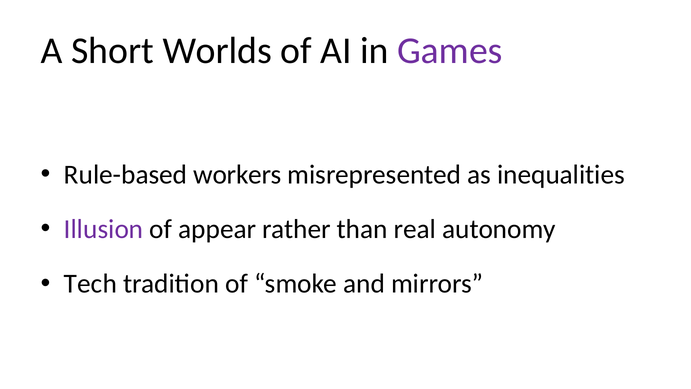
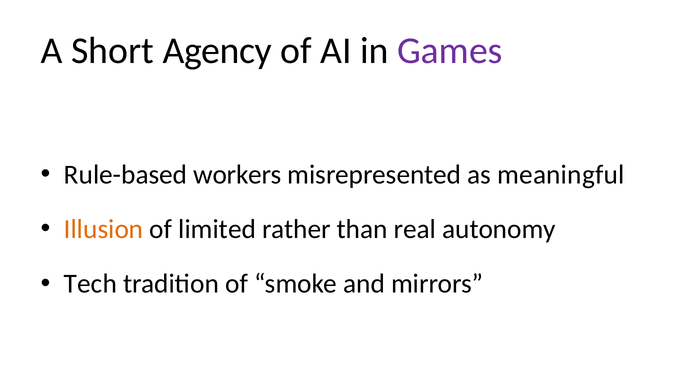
Worlds: Worlds -> Agency (217, 51)
inequalities: inequalities -> meaningful (561, 174)
Illusion colour: purple -> orange (104, 229)
appear: appear -> limited (217, 229)
